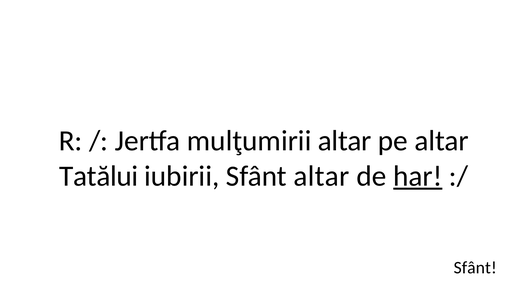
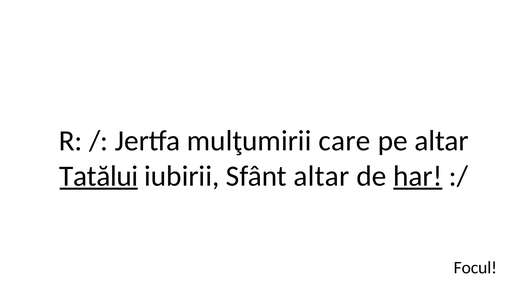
mulţumirii altar: altar -> care (344, 141)
Tatălui underline: none -> present (99, 176)
Sfânt: Sfânt -> Focul (475, 268)
